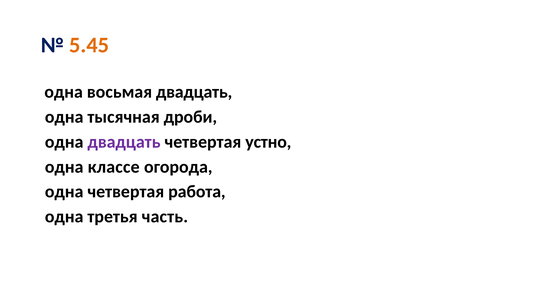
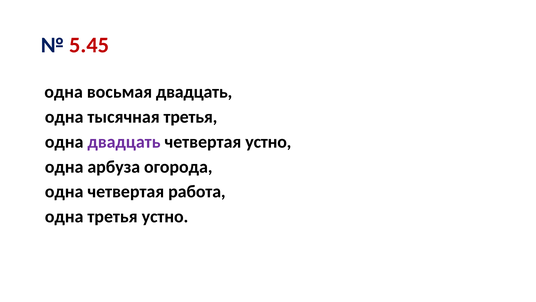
5.45 colour: orange -> red (89, 45)
тысячная дроби: дроби -> третья (190, 117)
классе: классе -> арбуза (114, 167)
третья часть: часть -> устно (165, 216)
